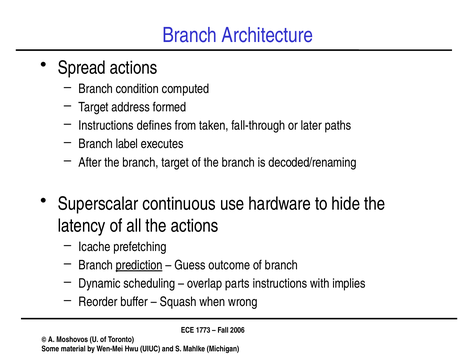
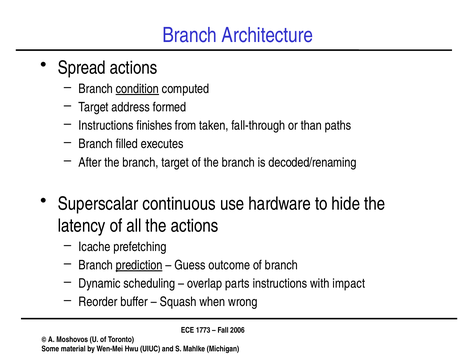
condition underline: none -> present (137, 89)
defines: defines -> finishes (154, 126)
later: later -> than (311, 126)
label: label -> filled (127, 144)
implies: implies -> impact (349, 284)
